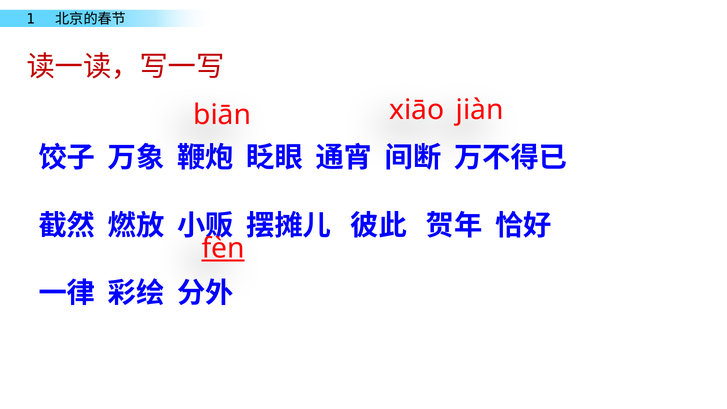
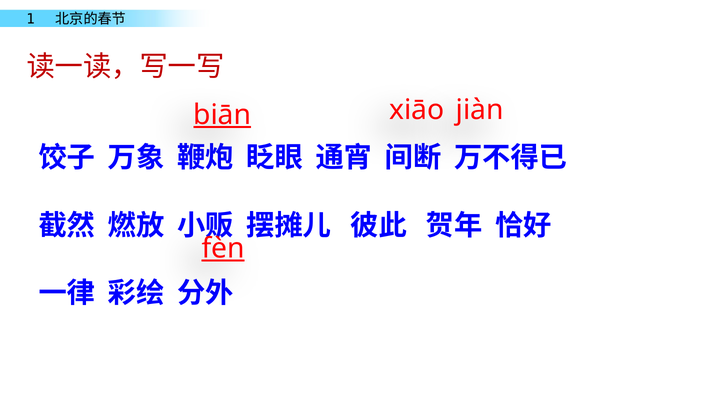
biān underline: none -> present (222, 115)
